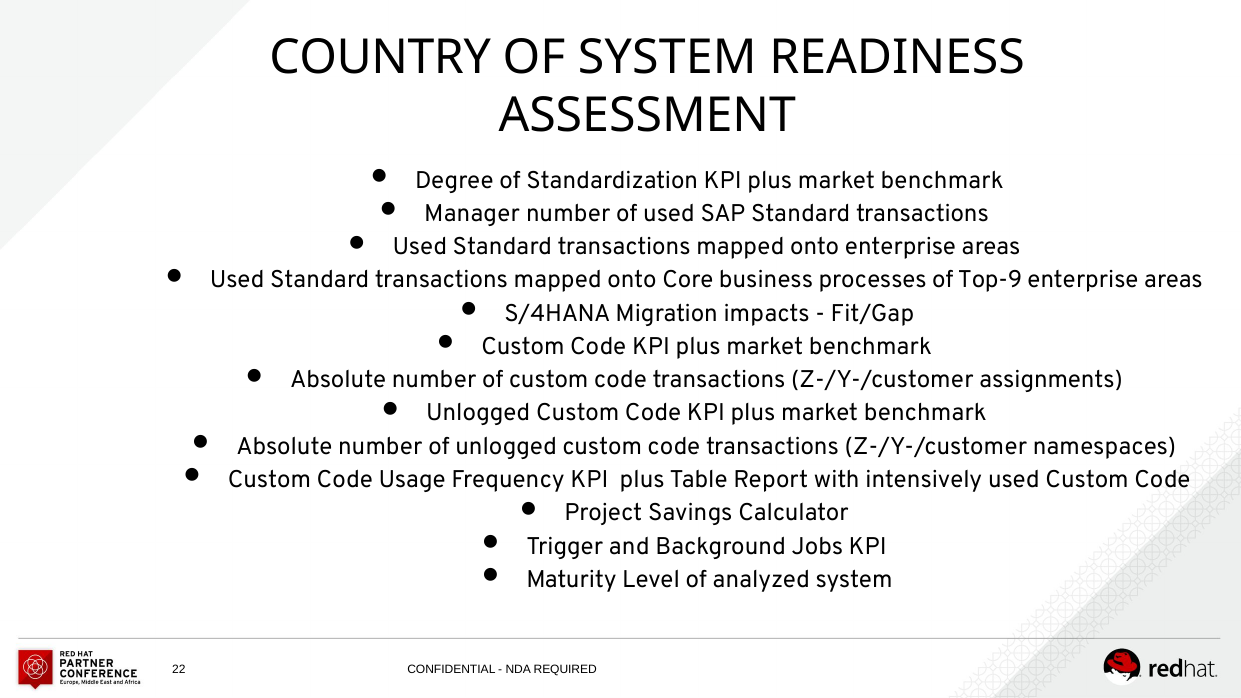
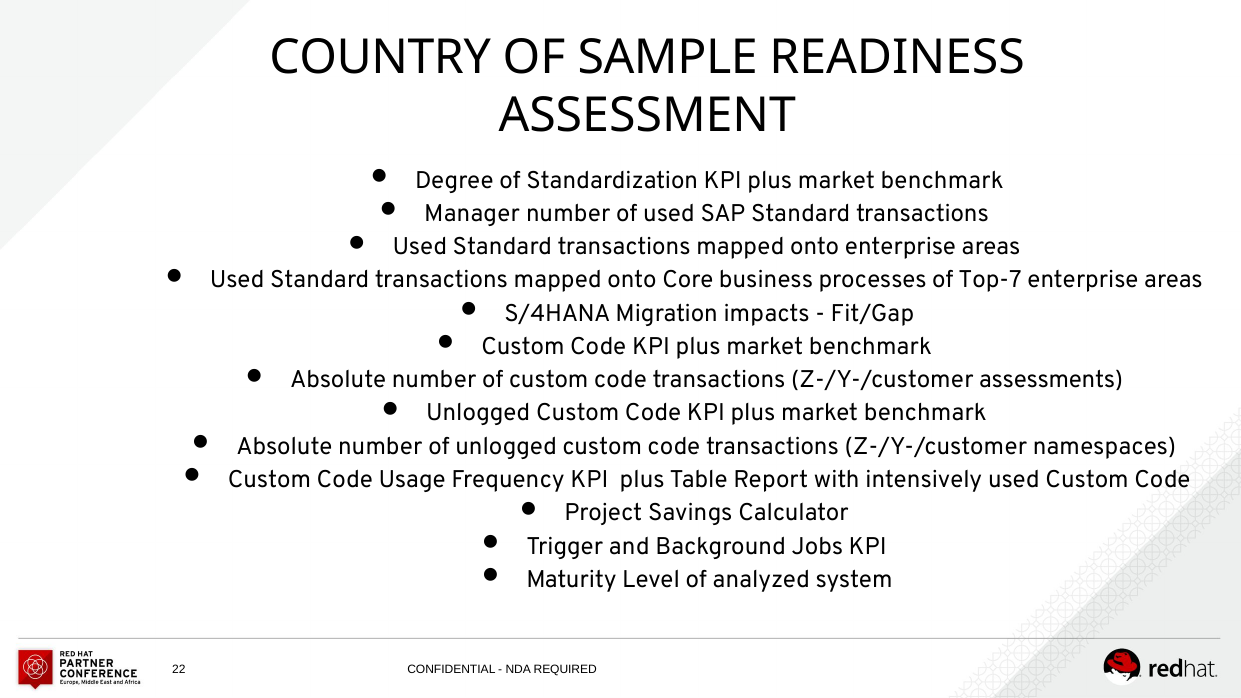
OF SYSTEM: SYSTEM -> SAMPLE (668, 57)
Top-9: Top-9 -> Top-7 (990, 280)
assignments: assignments -> assessments (1051, 380)
